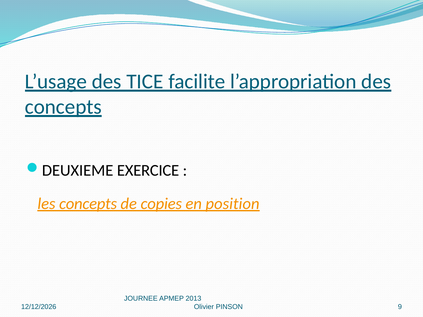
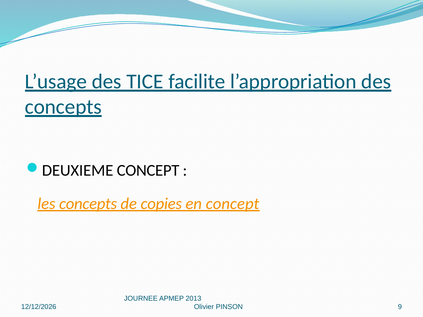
DEUXIEME EXERCICE: EXERCICE -> CONCEPT (148, 171)
en position: position -> concept (233, 204)
